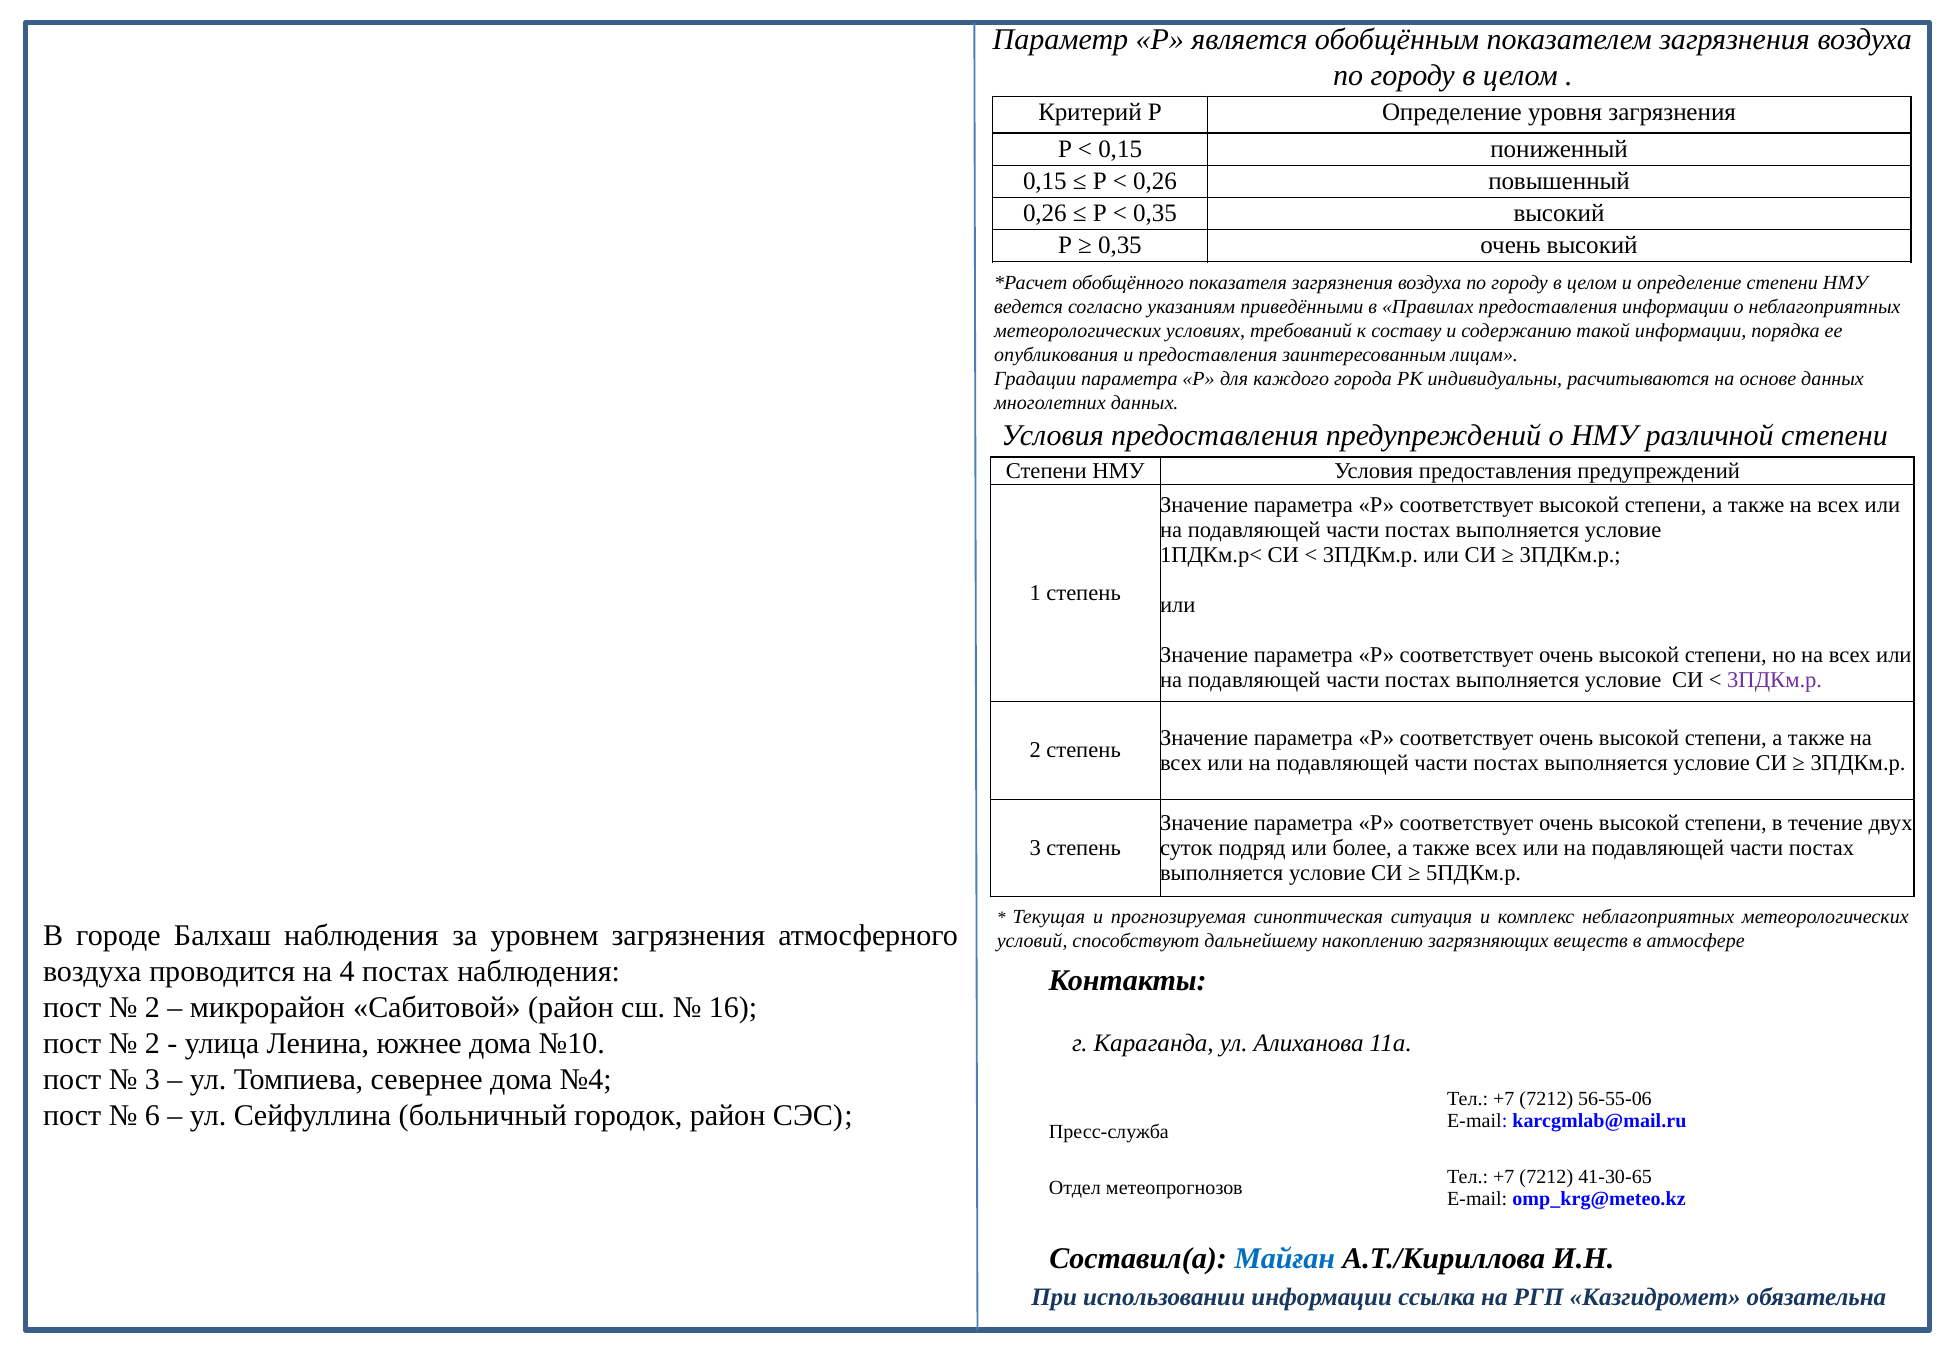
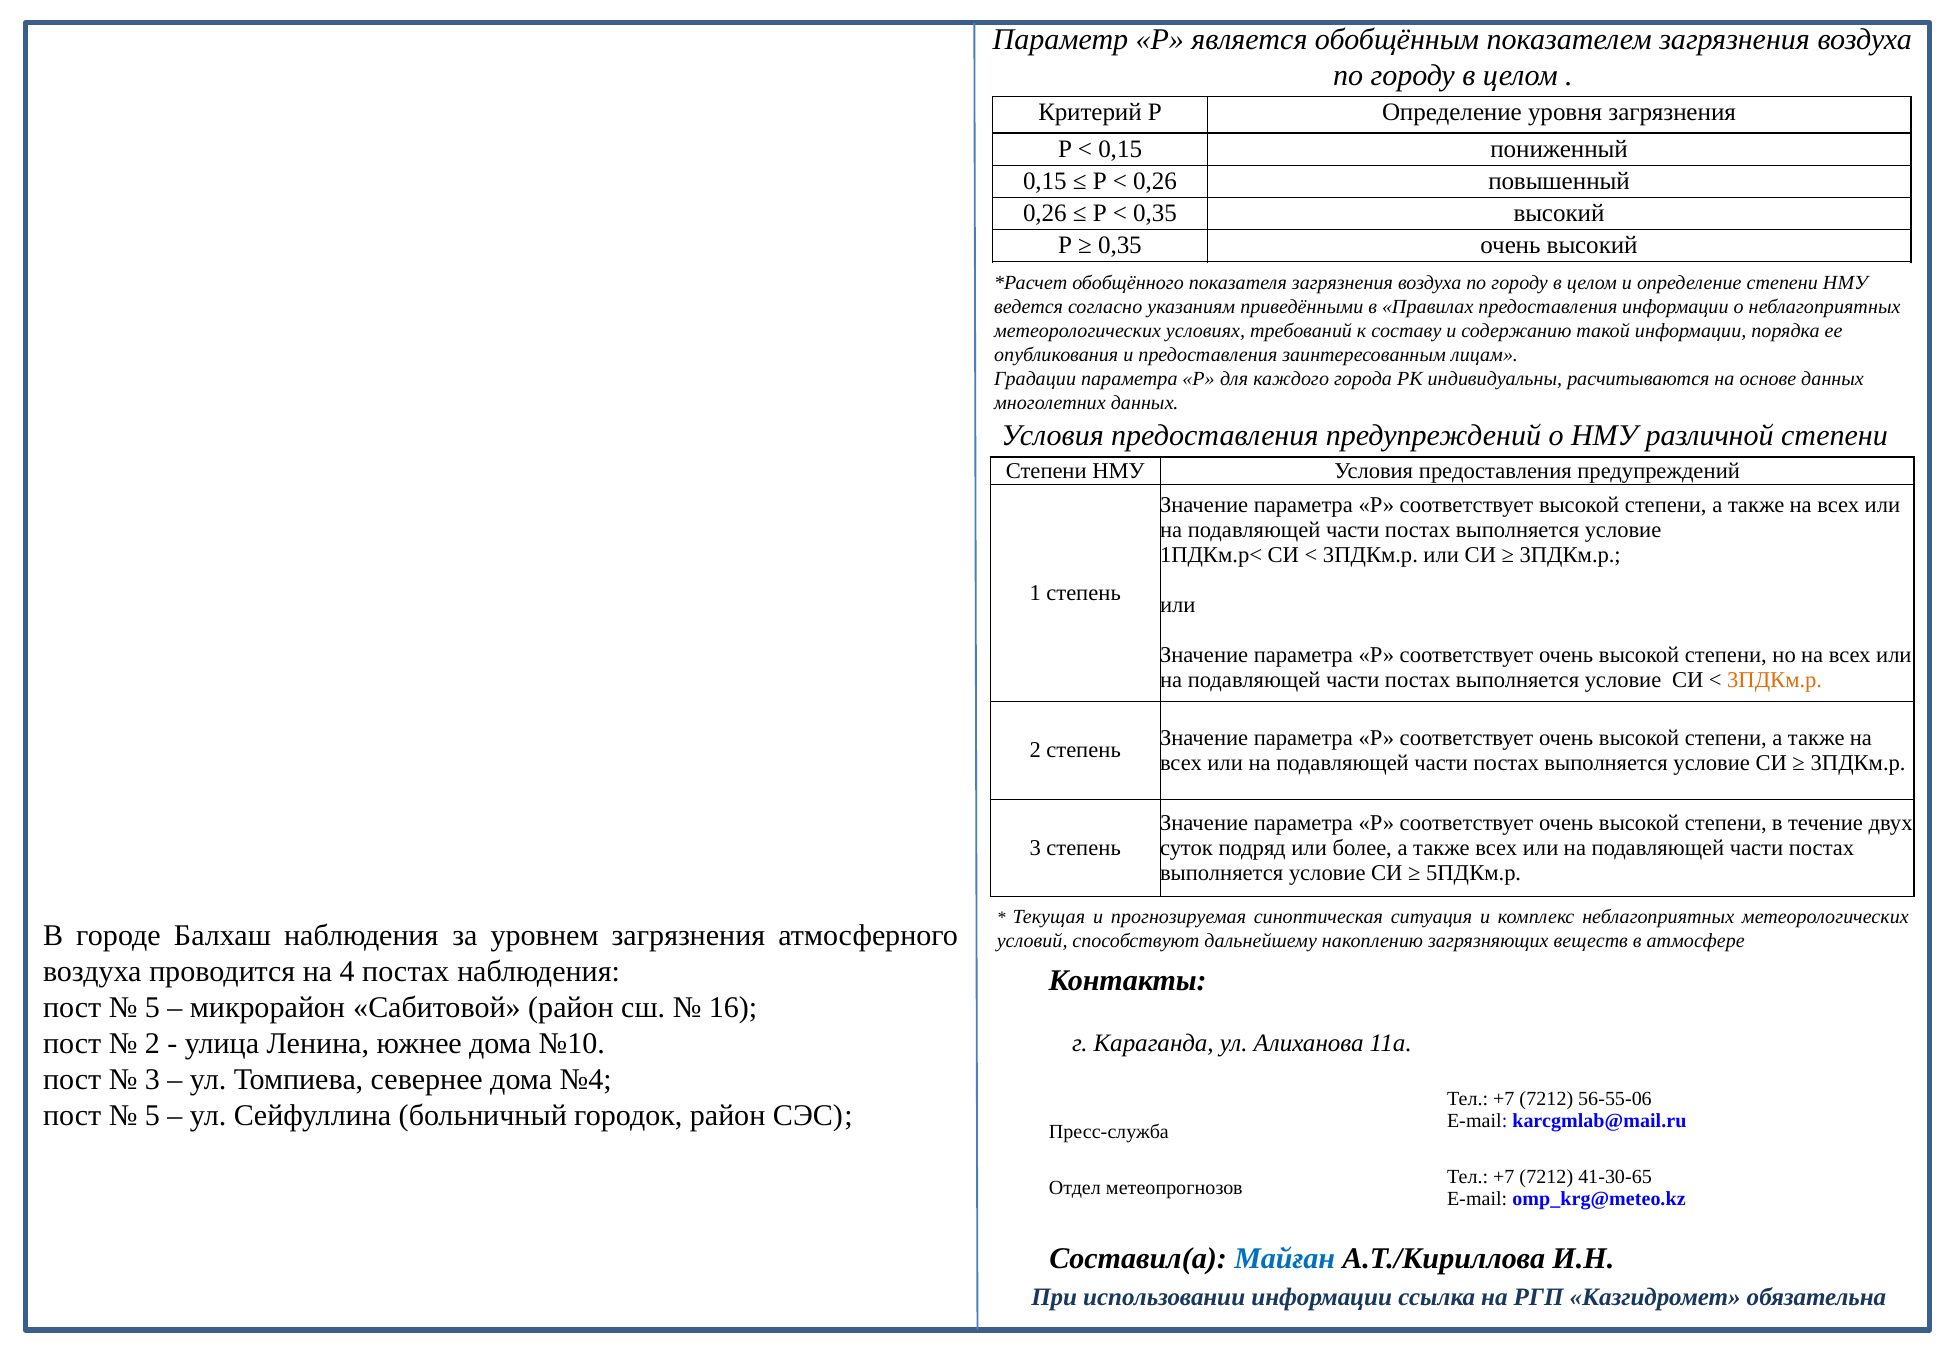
3ПДКм.р colour: purple -> orange (1775, 681)
2: 2 -> 5 (152, 1008)
6: 6 -> 5 (152, 1116)
